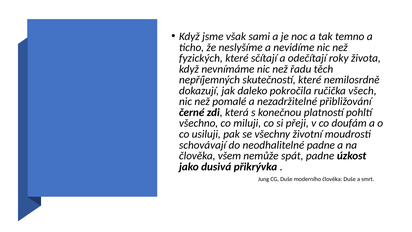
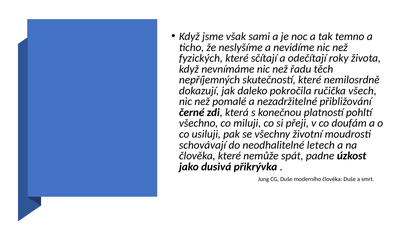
neodhalitelné padne: padne -> letech (321, 145)
člověka všem: všem -> které (229, 156)
